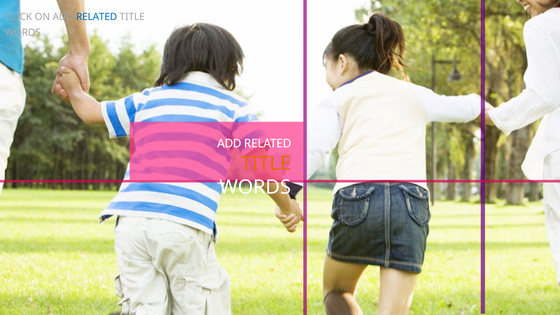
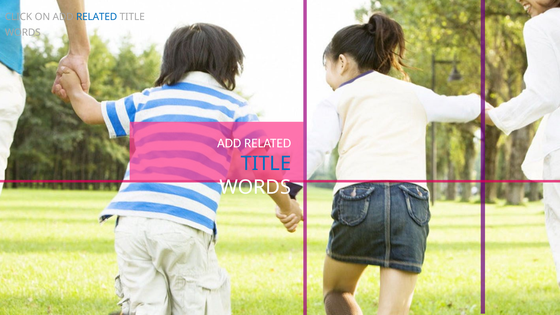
TITLE colour: orange -> blue (266, 163)
